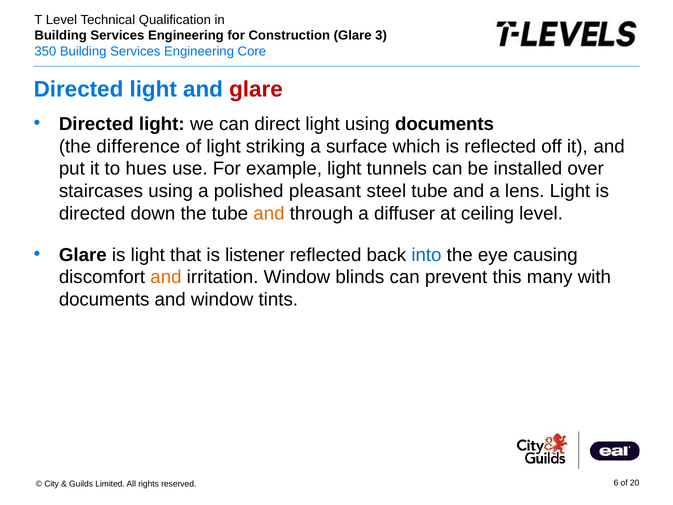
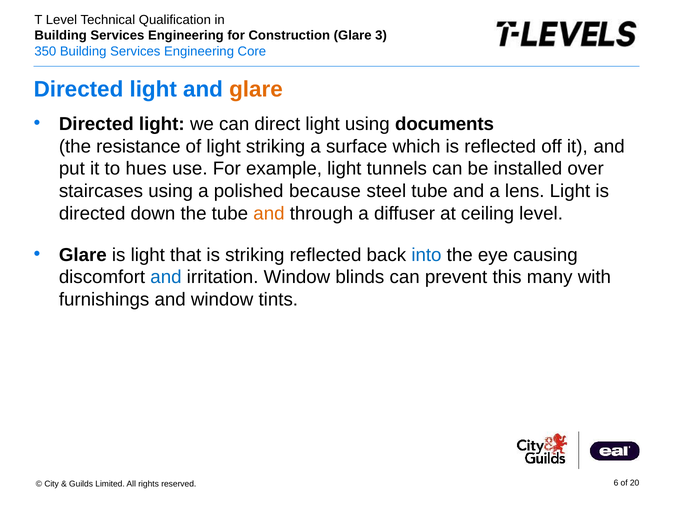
glare colour: red -> orange (256, 89)
difference: difference -> resistance (138, 146)
pleasant: pleasant -> because (325, 191)
is listener: listener -> striking (255, 255)
and colour: orange -> blue (166, 277)
documents: documents -> furnishings (104, 300)
